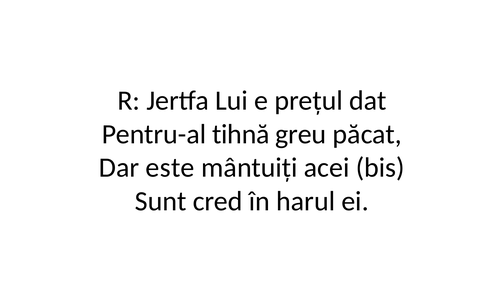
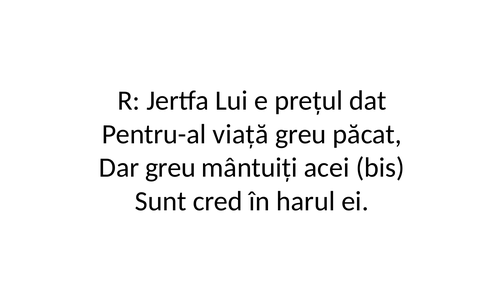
tihnă: tihnă -> viață (241, 134)
Dar este: este -> greu (170, 168)
